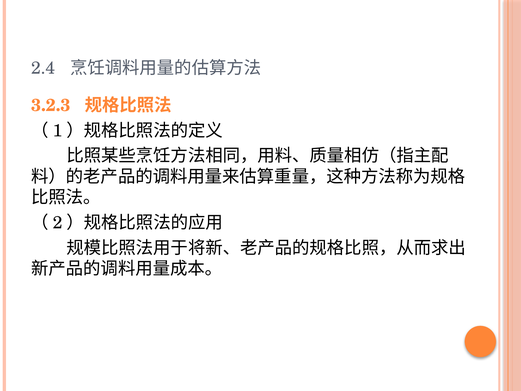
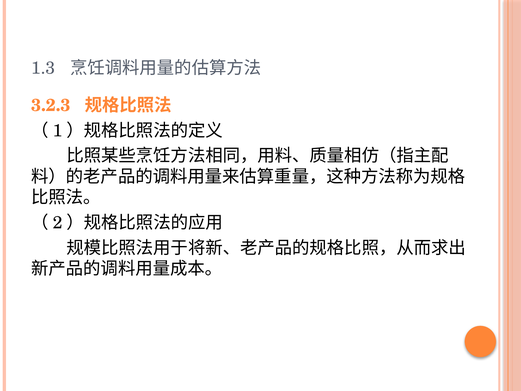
2.4: 2.4 -> 1.3 (43, 68)
